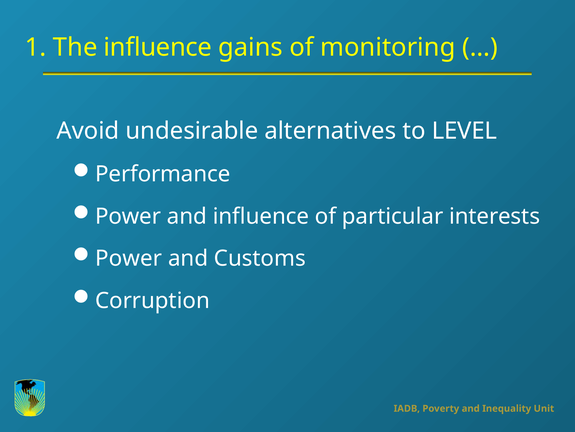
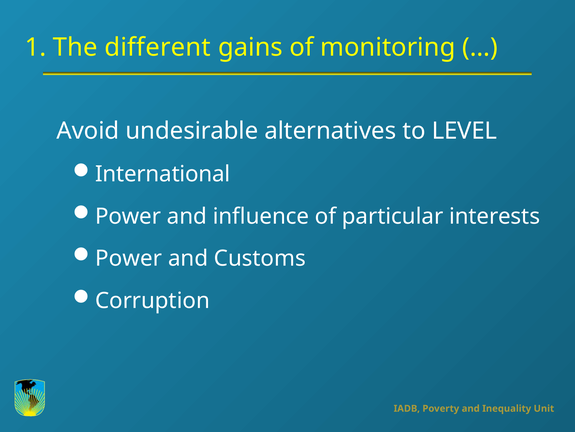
The influence: influence -> different (158, 47)
Performance: Performance -> International (163, 174)
